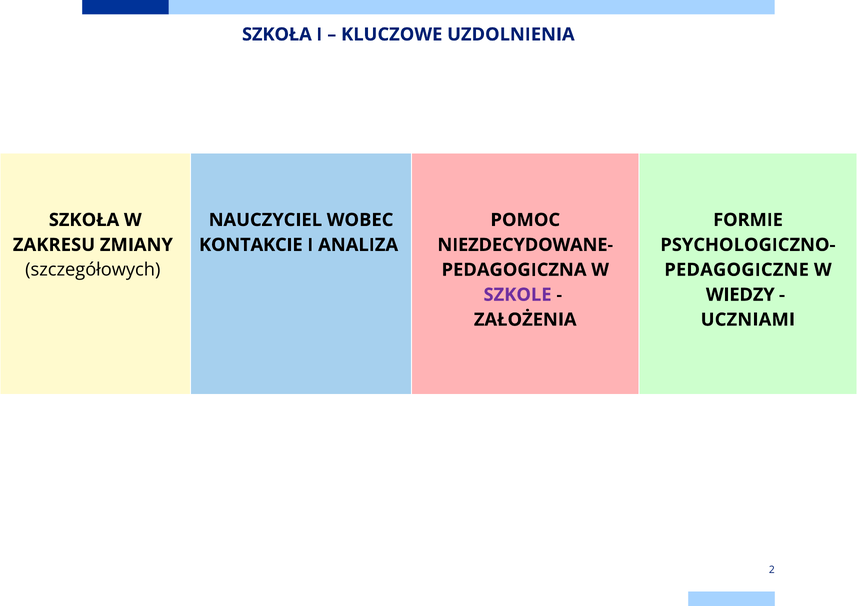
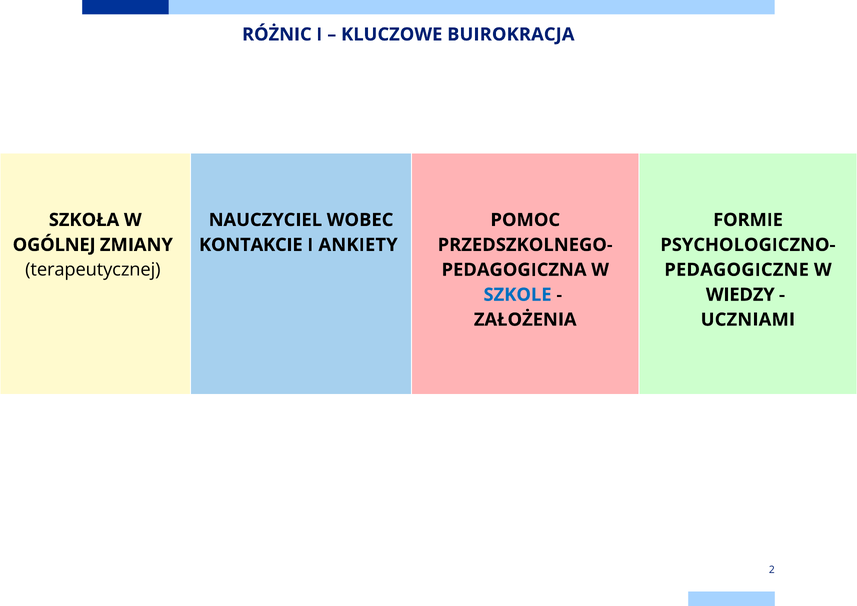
SZKOŁA: SZKOŁA -> RÓŻNIC (277, 34)
UZDOLNIENIA: UZDOLNIENIA -> BUIROKRACJA (511, 34)
ZAKRESU: ZAKRESU -> OGÓLNEJ (54, 245)
ANALIZA: ANALIZA -> ANKIETY (358, 245)
NIEZDECYDOWANE-: NIEZDECYDOWANE- -> PRZEDSZKOLNEGO- (525, 245)
szczegółowych: szczegółowych -> terapeutycznej (93, 270)
SZKOLE colour: purple -> blue (518, 295)
